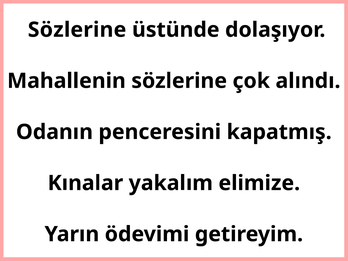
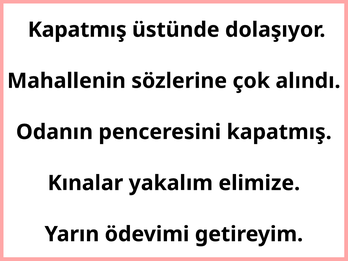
Sözlerine: Sözlerine -> Kapatmış (77, 30)
